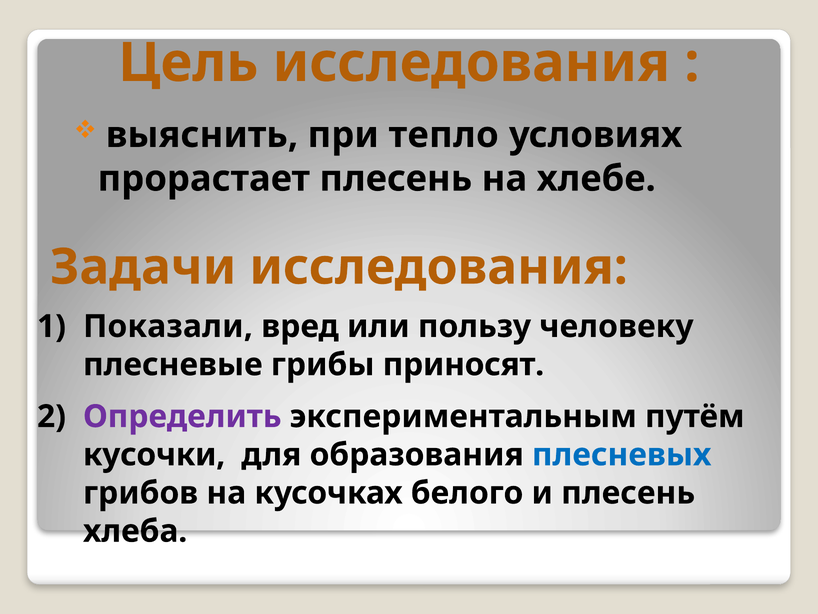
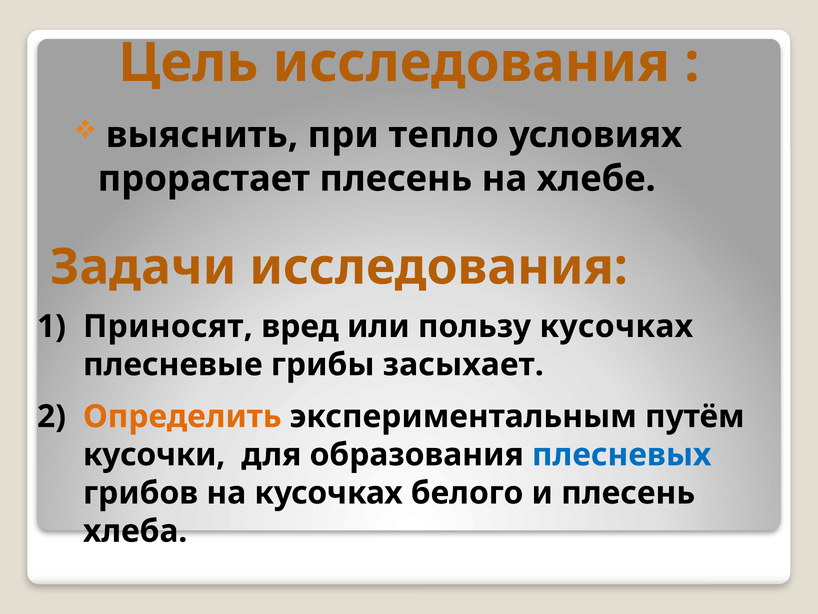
Показали: Показали -> Приносят (168, 326)
пользу человеку: человеку -> кусочках (616, 326)
приносят: приносят -> засыхает (463, 364)
Определить colour: purple -> orange (182, 416)
